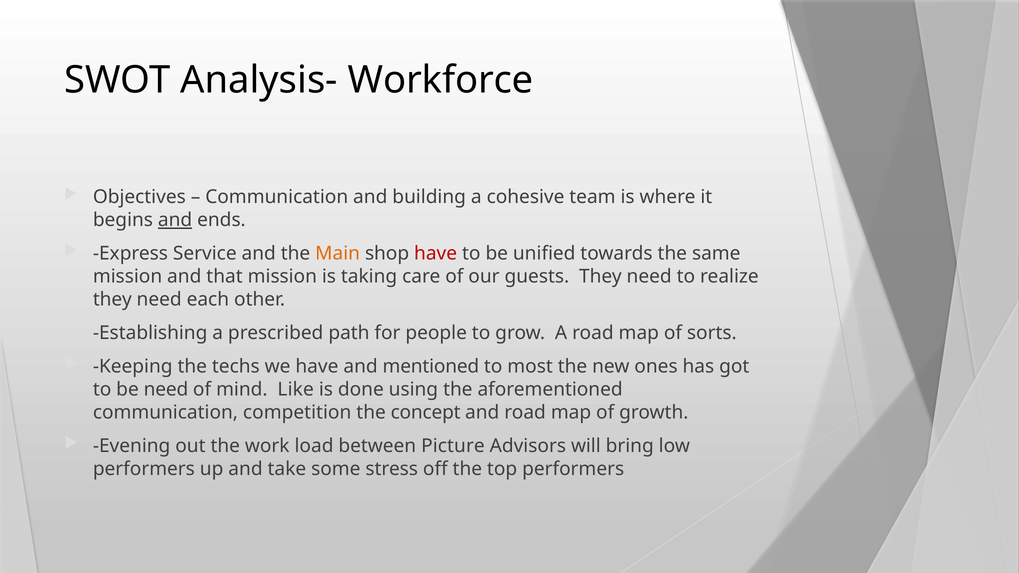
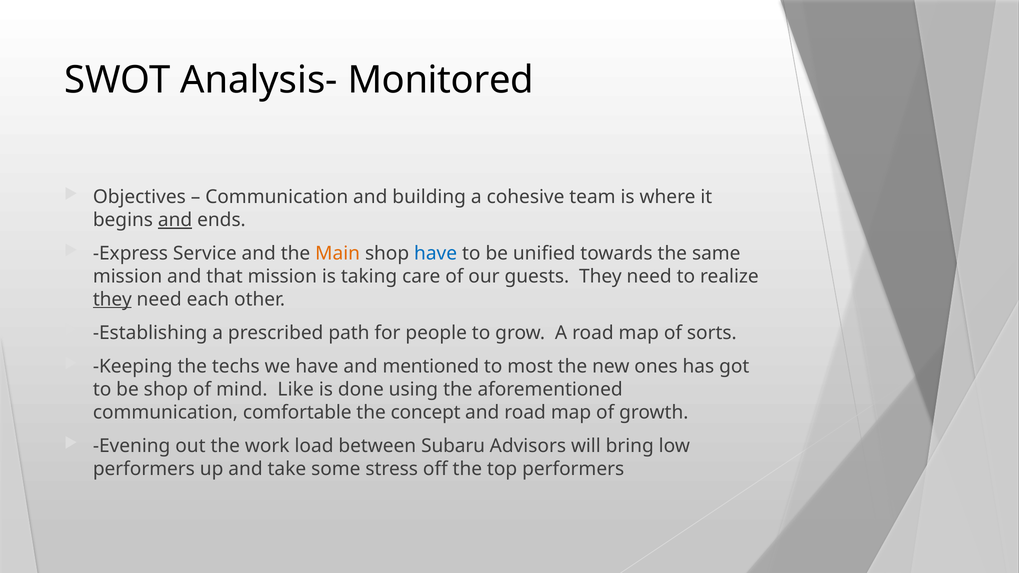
Workforce: Workforce -> Monitored (441, 80)
have colour: red -> blue (436, 254)
they underline: none -> present (112, 300)
be need: need -> shop (166, 390)
competition: competition -> comfortable (297, 412)
Picture: Picture -> Subaru (453, 446)
